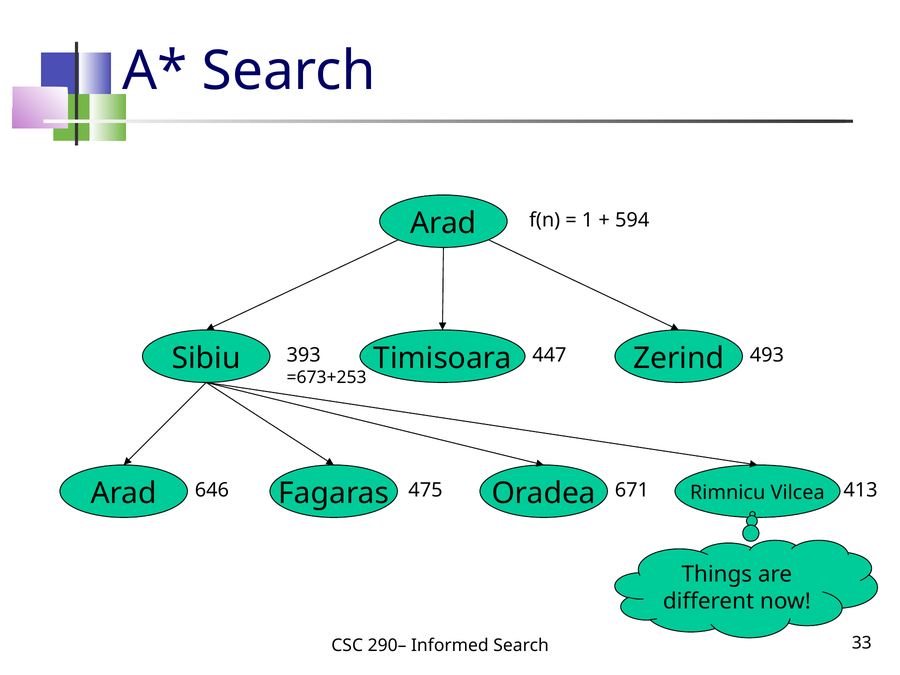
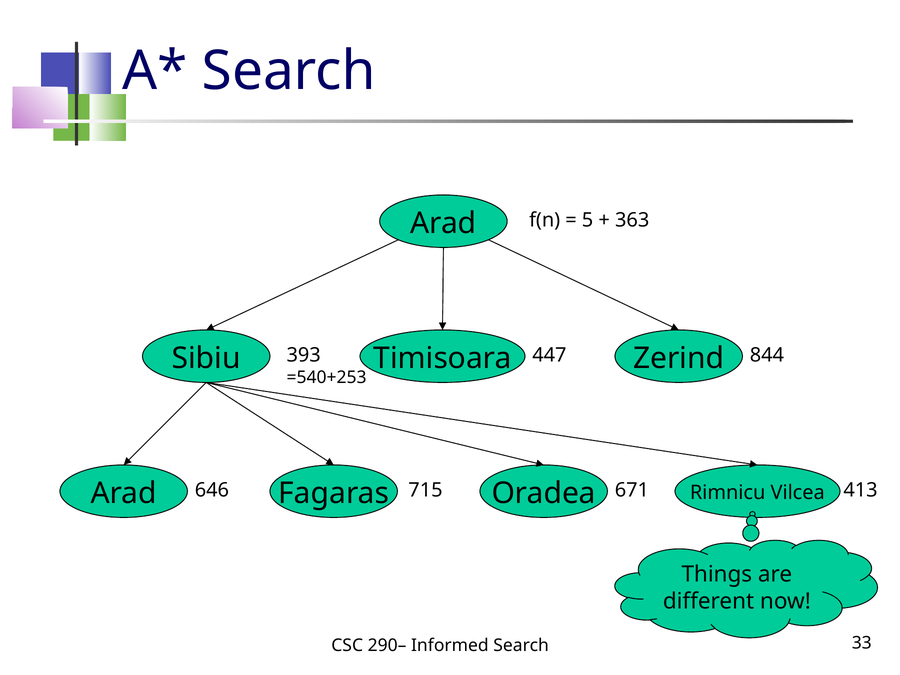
1: 1 -> 5 (588, 220)
594: 594 -> 363 (632, 220)
493: 493 -> 844 (767, 355)
=673+253: =673+253 -> =540+253 (327, 378)
475: 475 -> 715 (425, 490)
